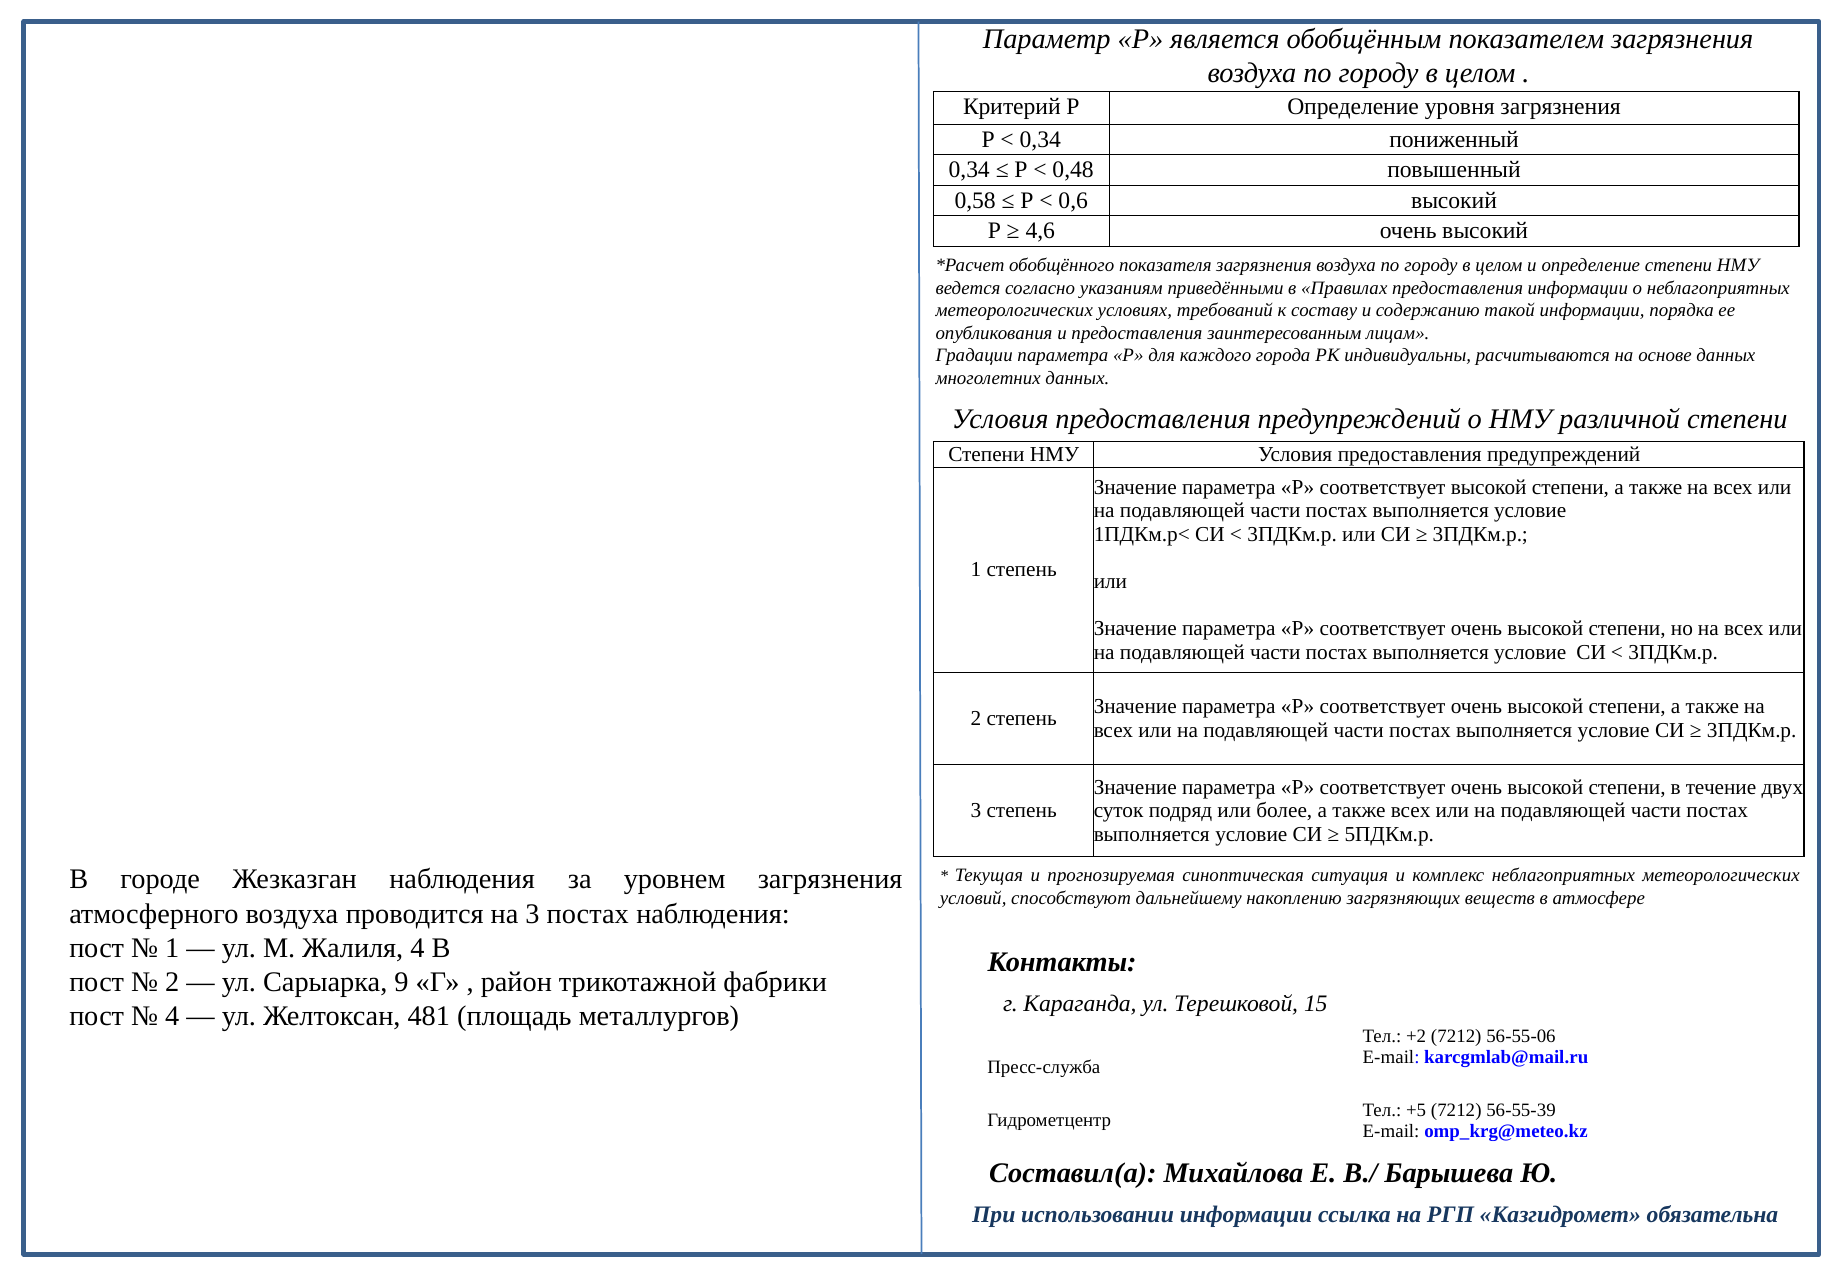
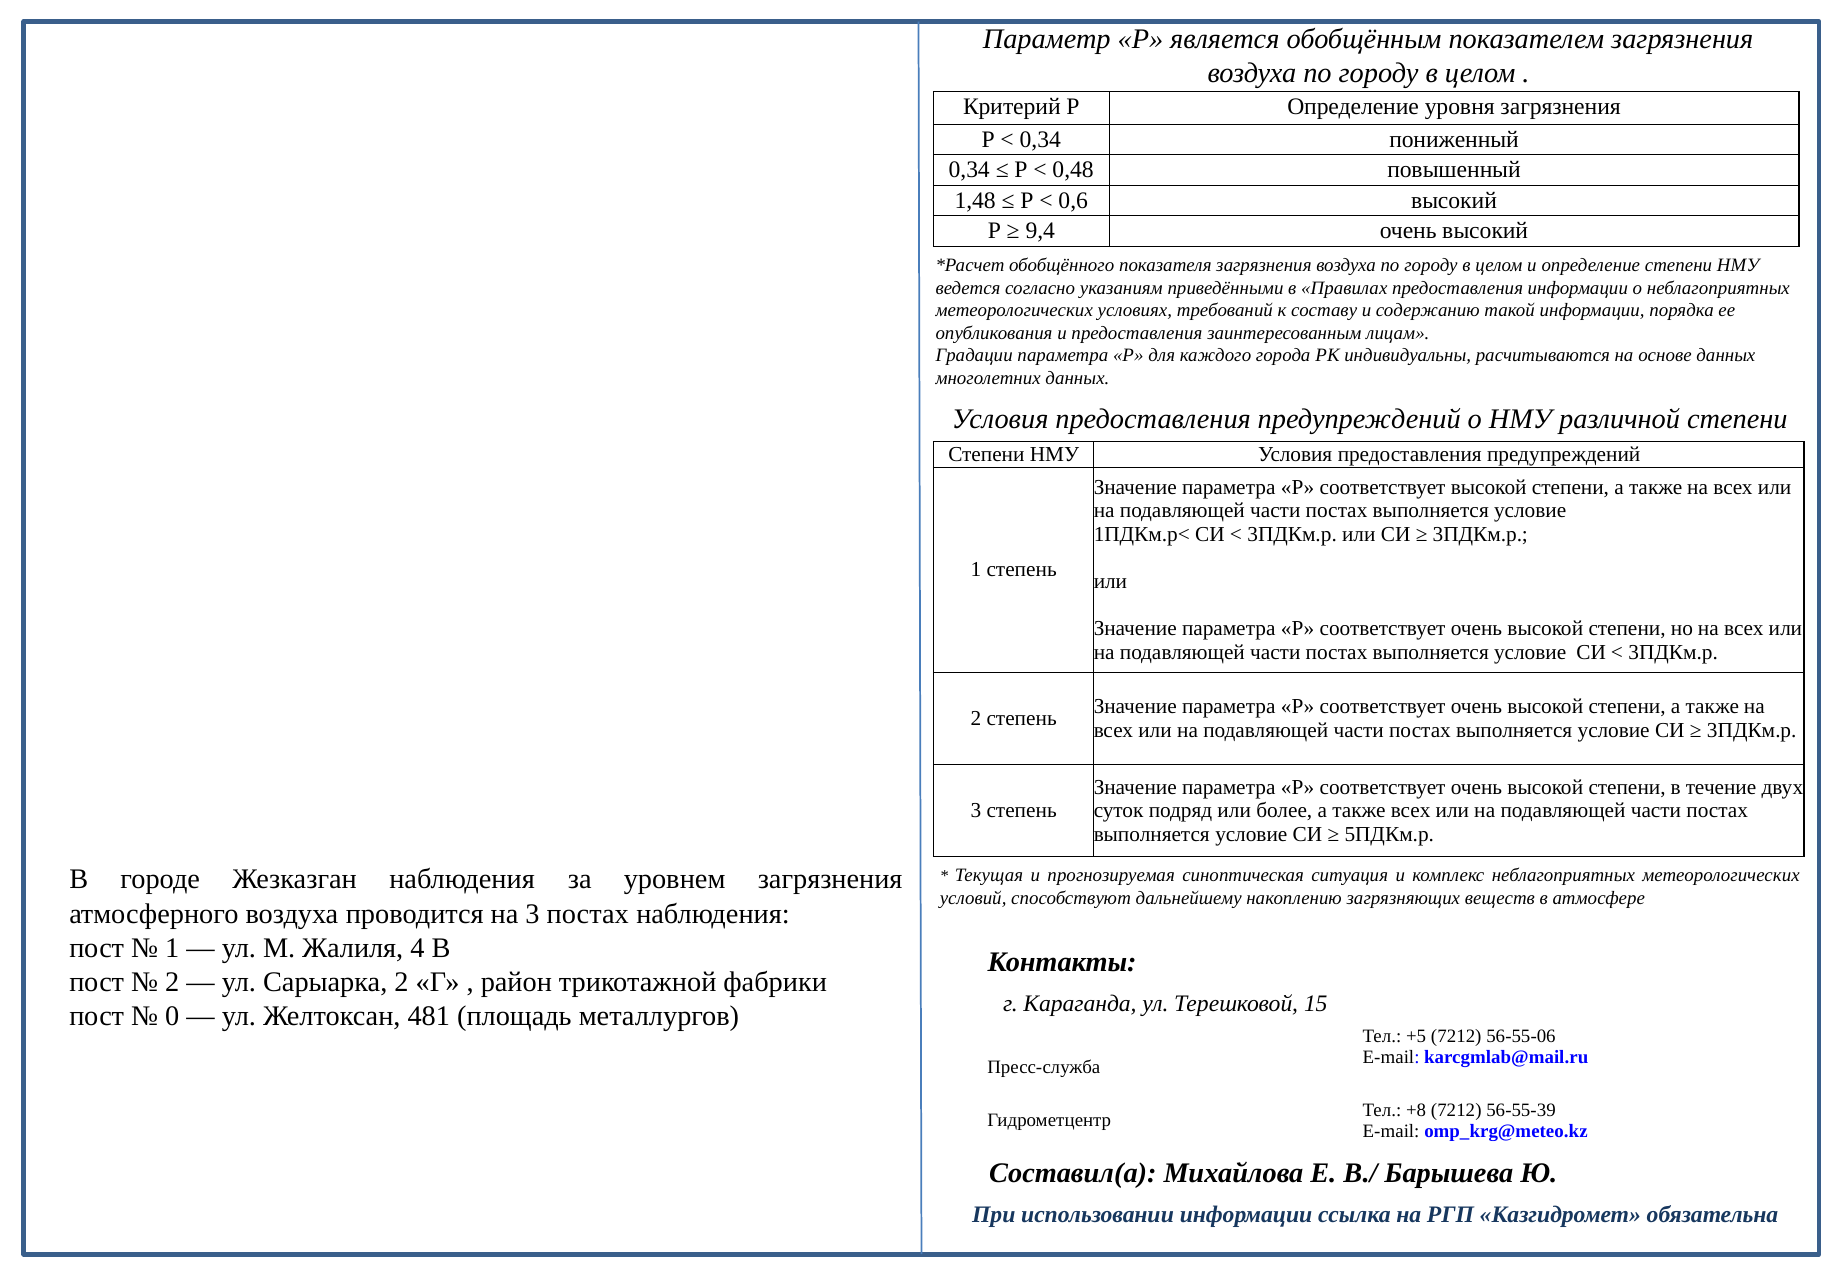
0,58: 0,58 -> 1,48 (975, 200)
4,6: 4,6 -> 9,4 (1040, 231)
Сарыарка 9: 9 -> 2 (402, 982)
4: 4 -> 0 (172, 1016)
+2: +2 -> +5 (1416, 1036)
+5: +5 -> +8 (1416, 1110)
